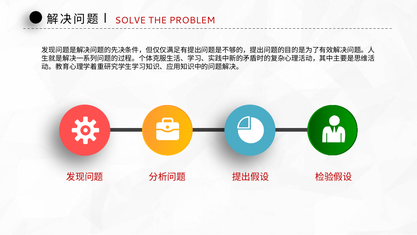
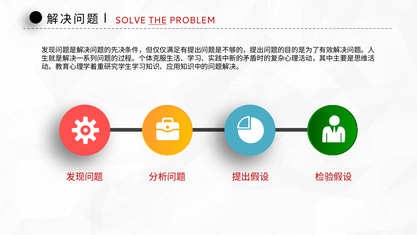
THE underline: none -> present (158, 20)
